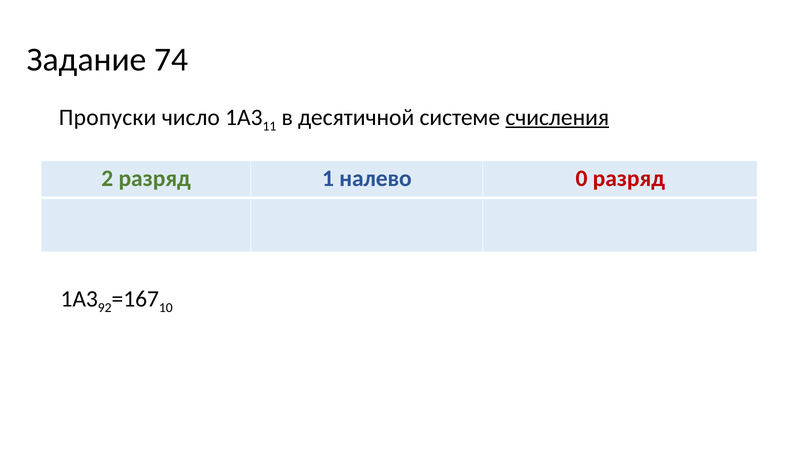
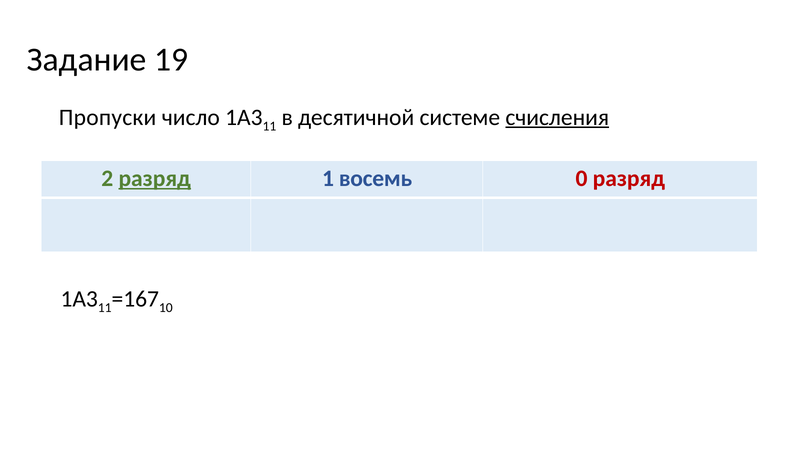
74: 74 -> 19 (171, 60)
разряд underline: none -> present (155, 178)
налево: налево -> восемь (376, 178)
92: 92 -> 11 (105, 308)
